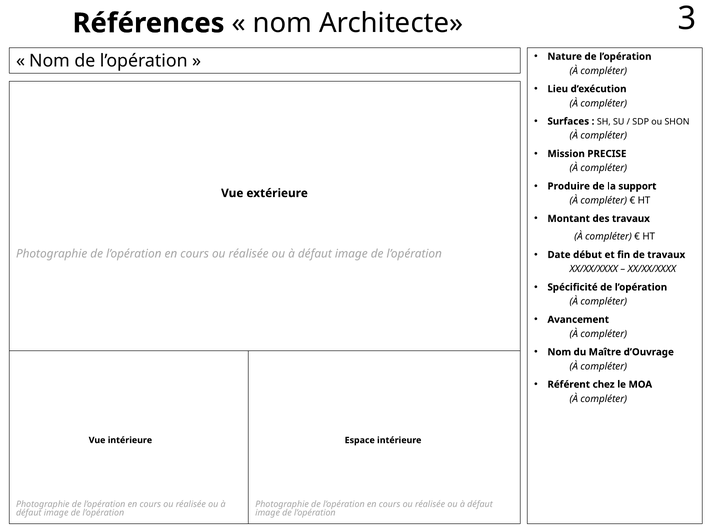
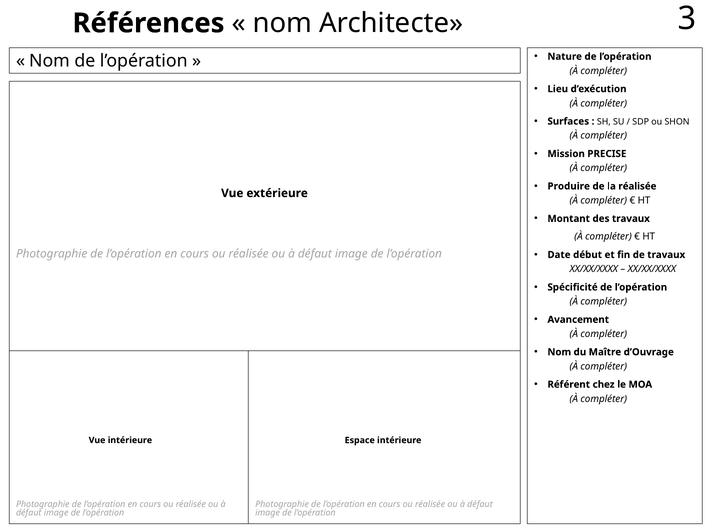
la support: support -> réalisée (637, 186)
